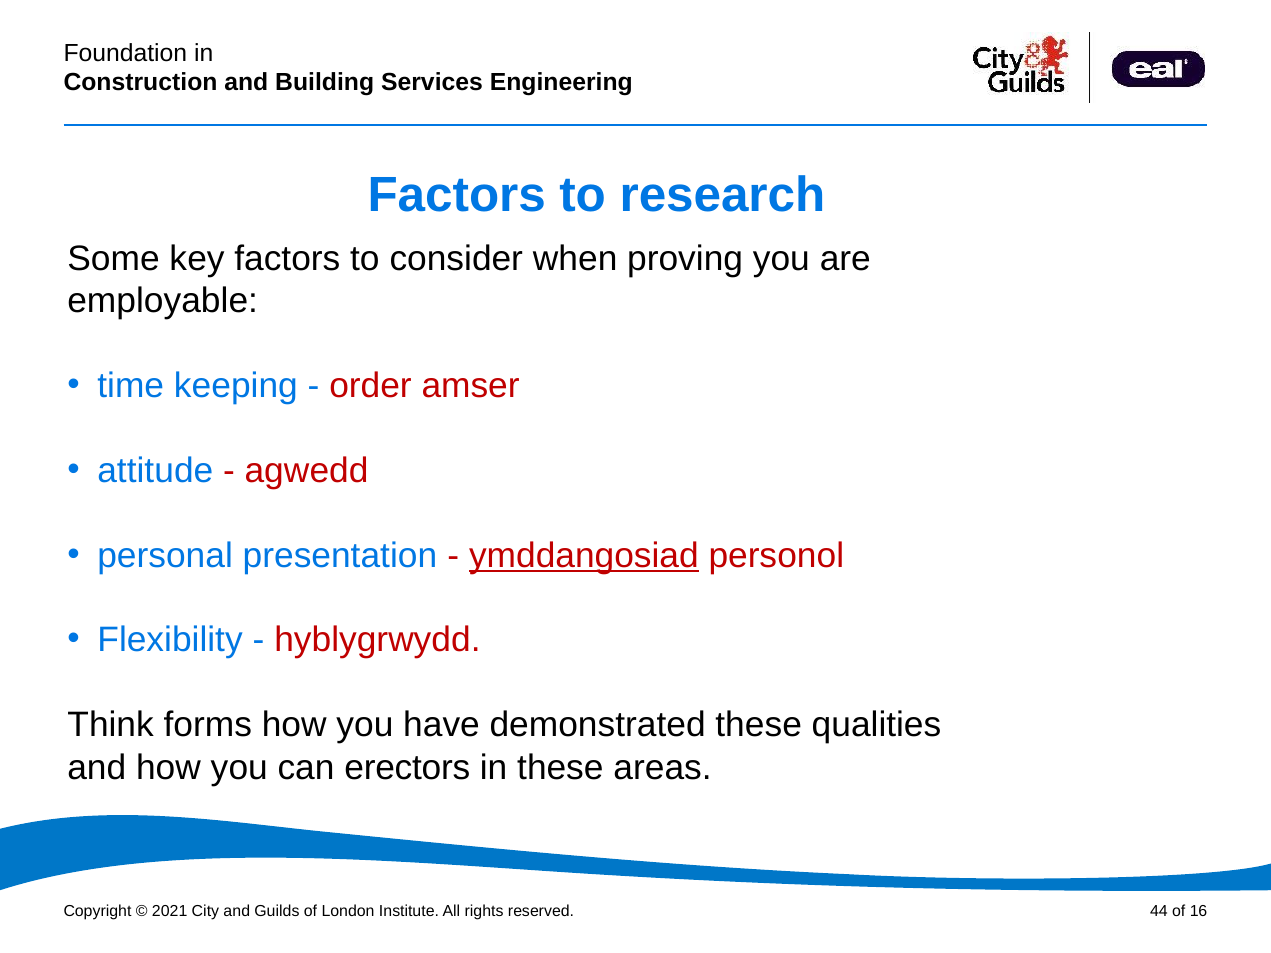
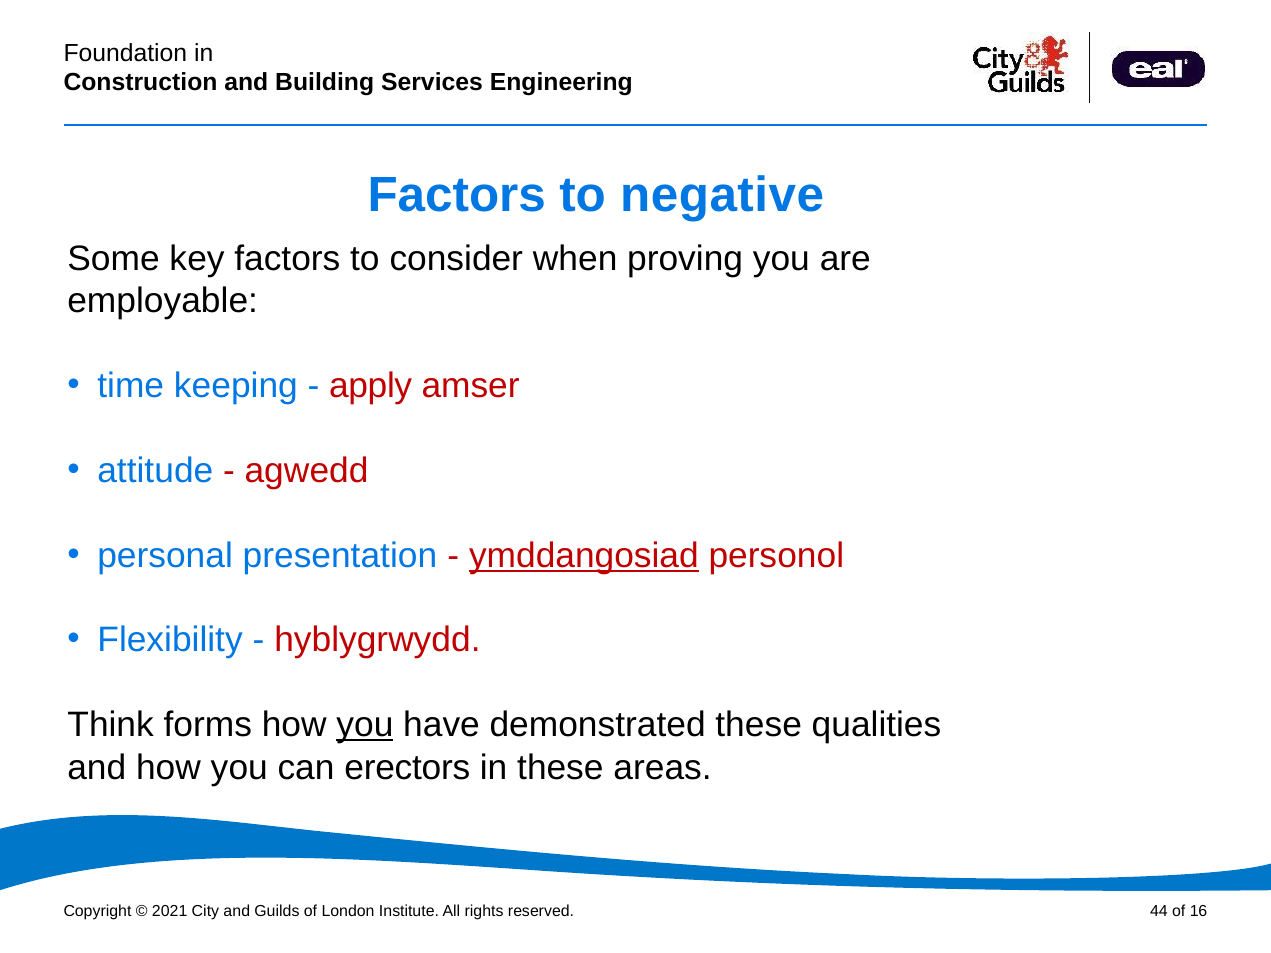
research: research -> negative (722, 196)
order: order -> apply (371, 386)
you underline: none -> present (365, 725)
